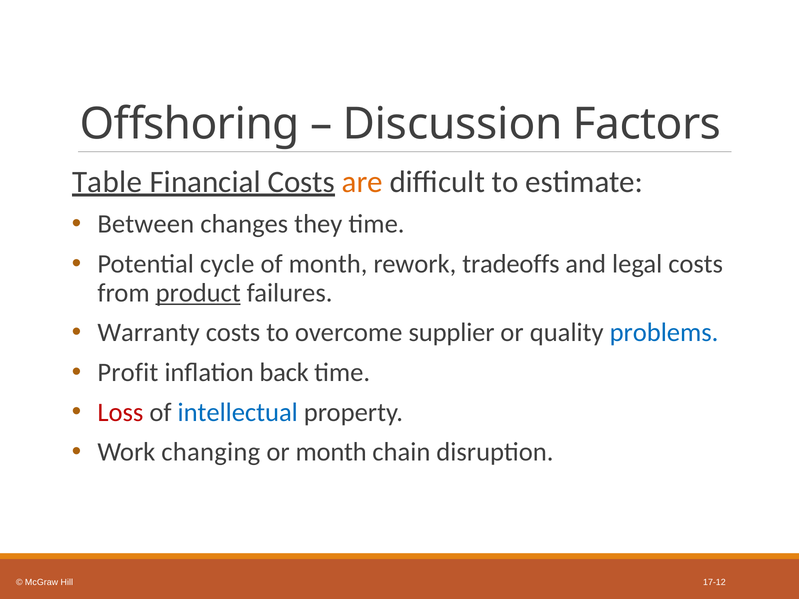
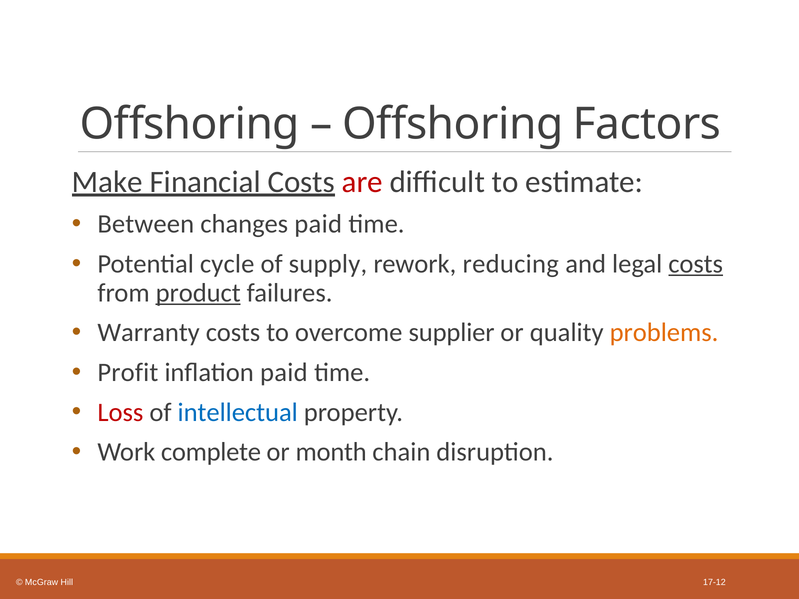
Discussion: Discussion -> Offshoring (453, 124)
Table: Table -> Make (107, 182)
are colour: orange -> red (362, 182)
changes they: they -> paid (318, 224)
of month: month -> supply (328, 264)
tradeoffs: tradeoffs -> reducing (511, 264)
costs underline: none -> present (696, 264)
problems colour: blue -> orange (664, 333)
inflation back: back -> paid (284, 373)
changing: changing -> complete (211, 452)
